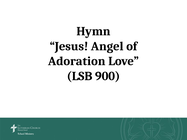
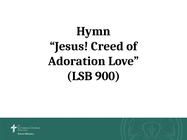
Angel: Angel -> Creed (107, 46)
